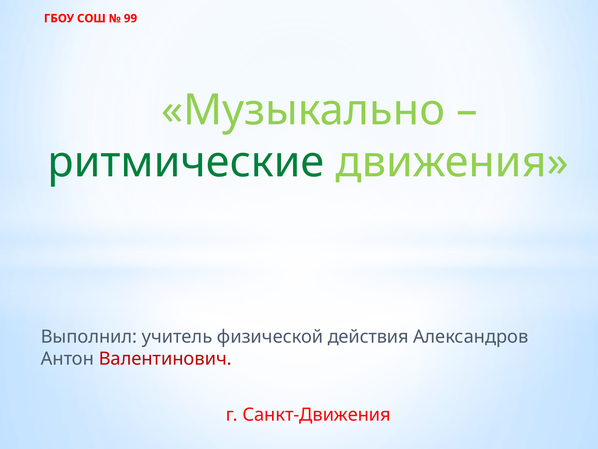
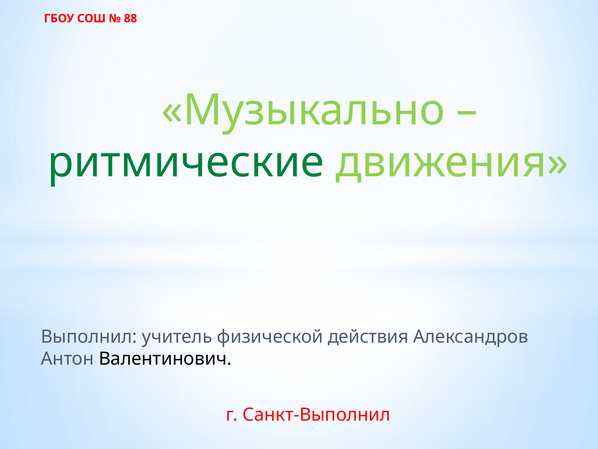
99: 99 -> 88 (130, 18)
Валентинович colour: red -> black (165, 358)
Санкт-Движения: Санкт-Движения -> Санкт-Выполнил (317, 414)
